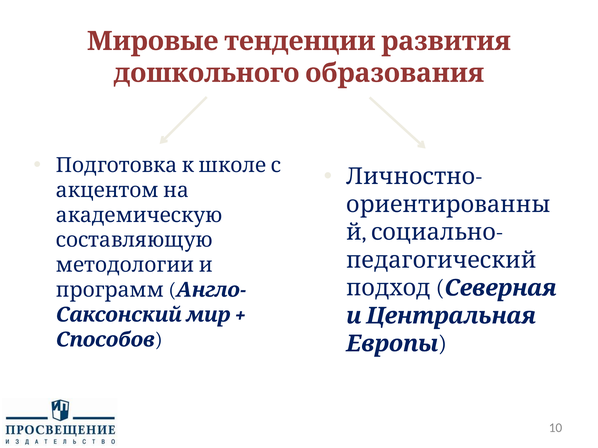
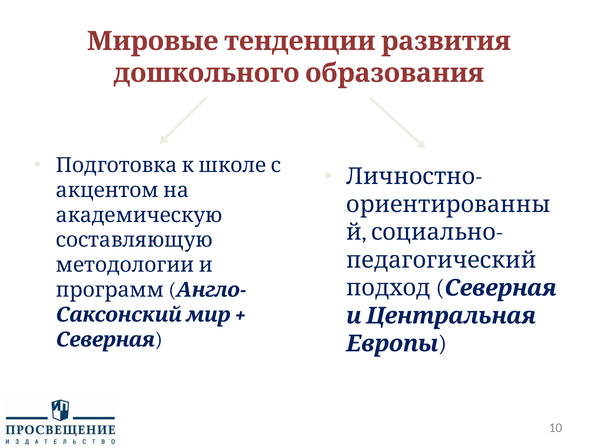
Способов: Способов -> Северная (105, 340)
